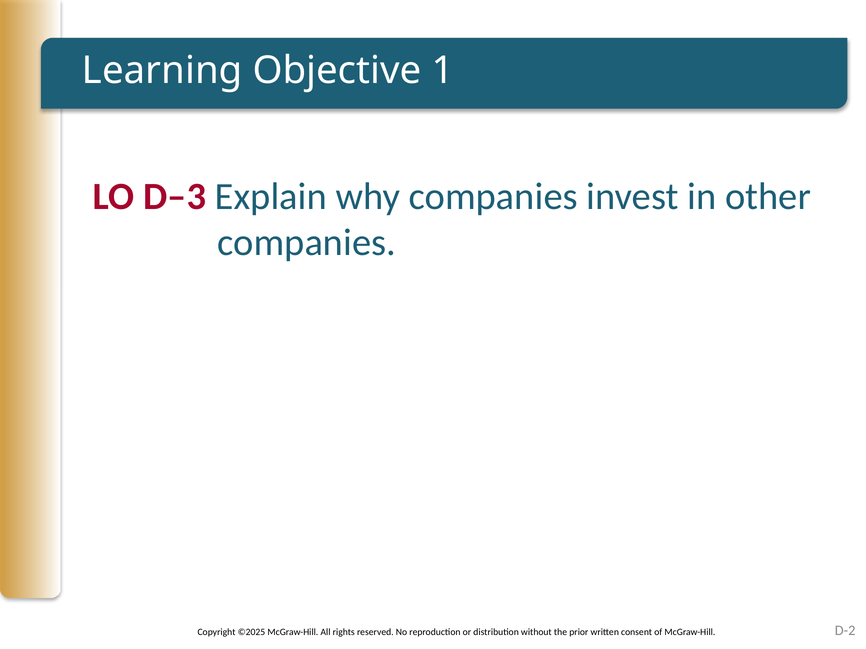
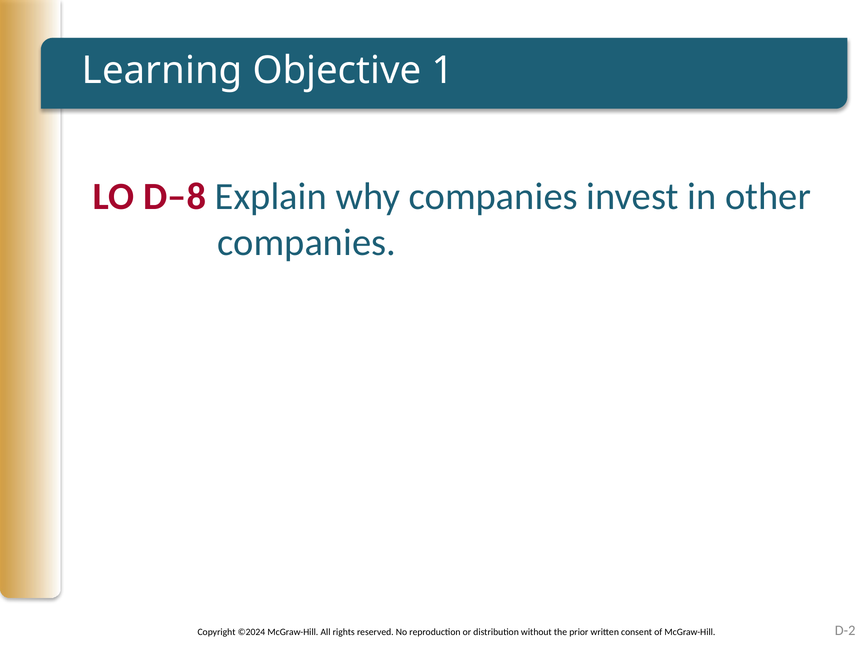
D–3: D–3 -> D–8 (175, 197)
©2025: ©2025 -> ©2024 (251, 633)
